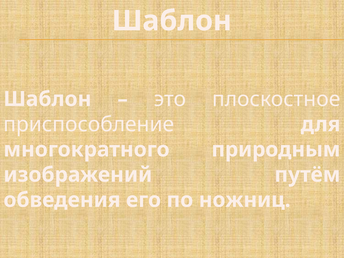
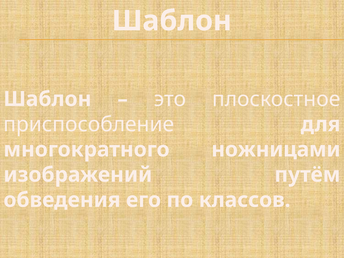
природным: природным -> ножницами (276, 150)
ножниц: ножниц -> классов (245, 200)
